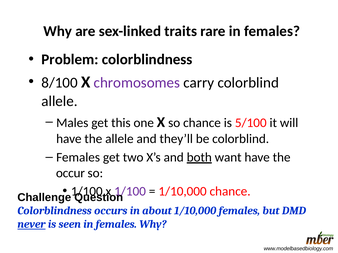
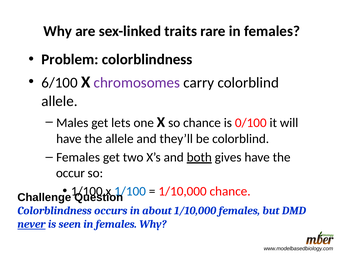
8/100: 8/100 -> 6/100 (60, 83)
this: this -> lets (121, 123)
5/100: 5/100 -> 0/100 (251, 123)
want: want -> gives (228, 158)
1/100 colour: purple -> blue (130, 192)
